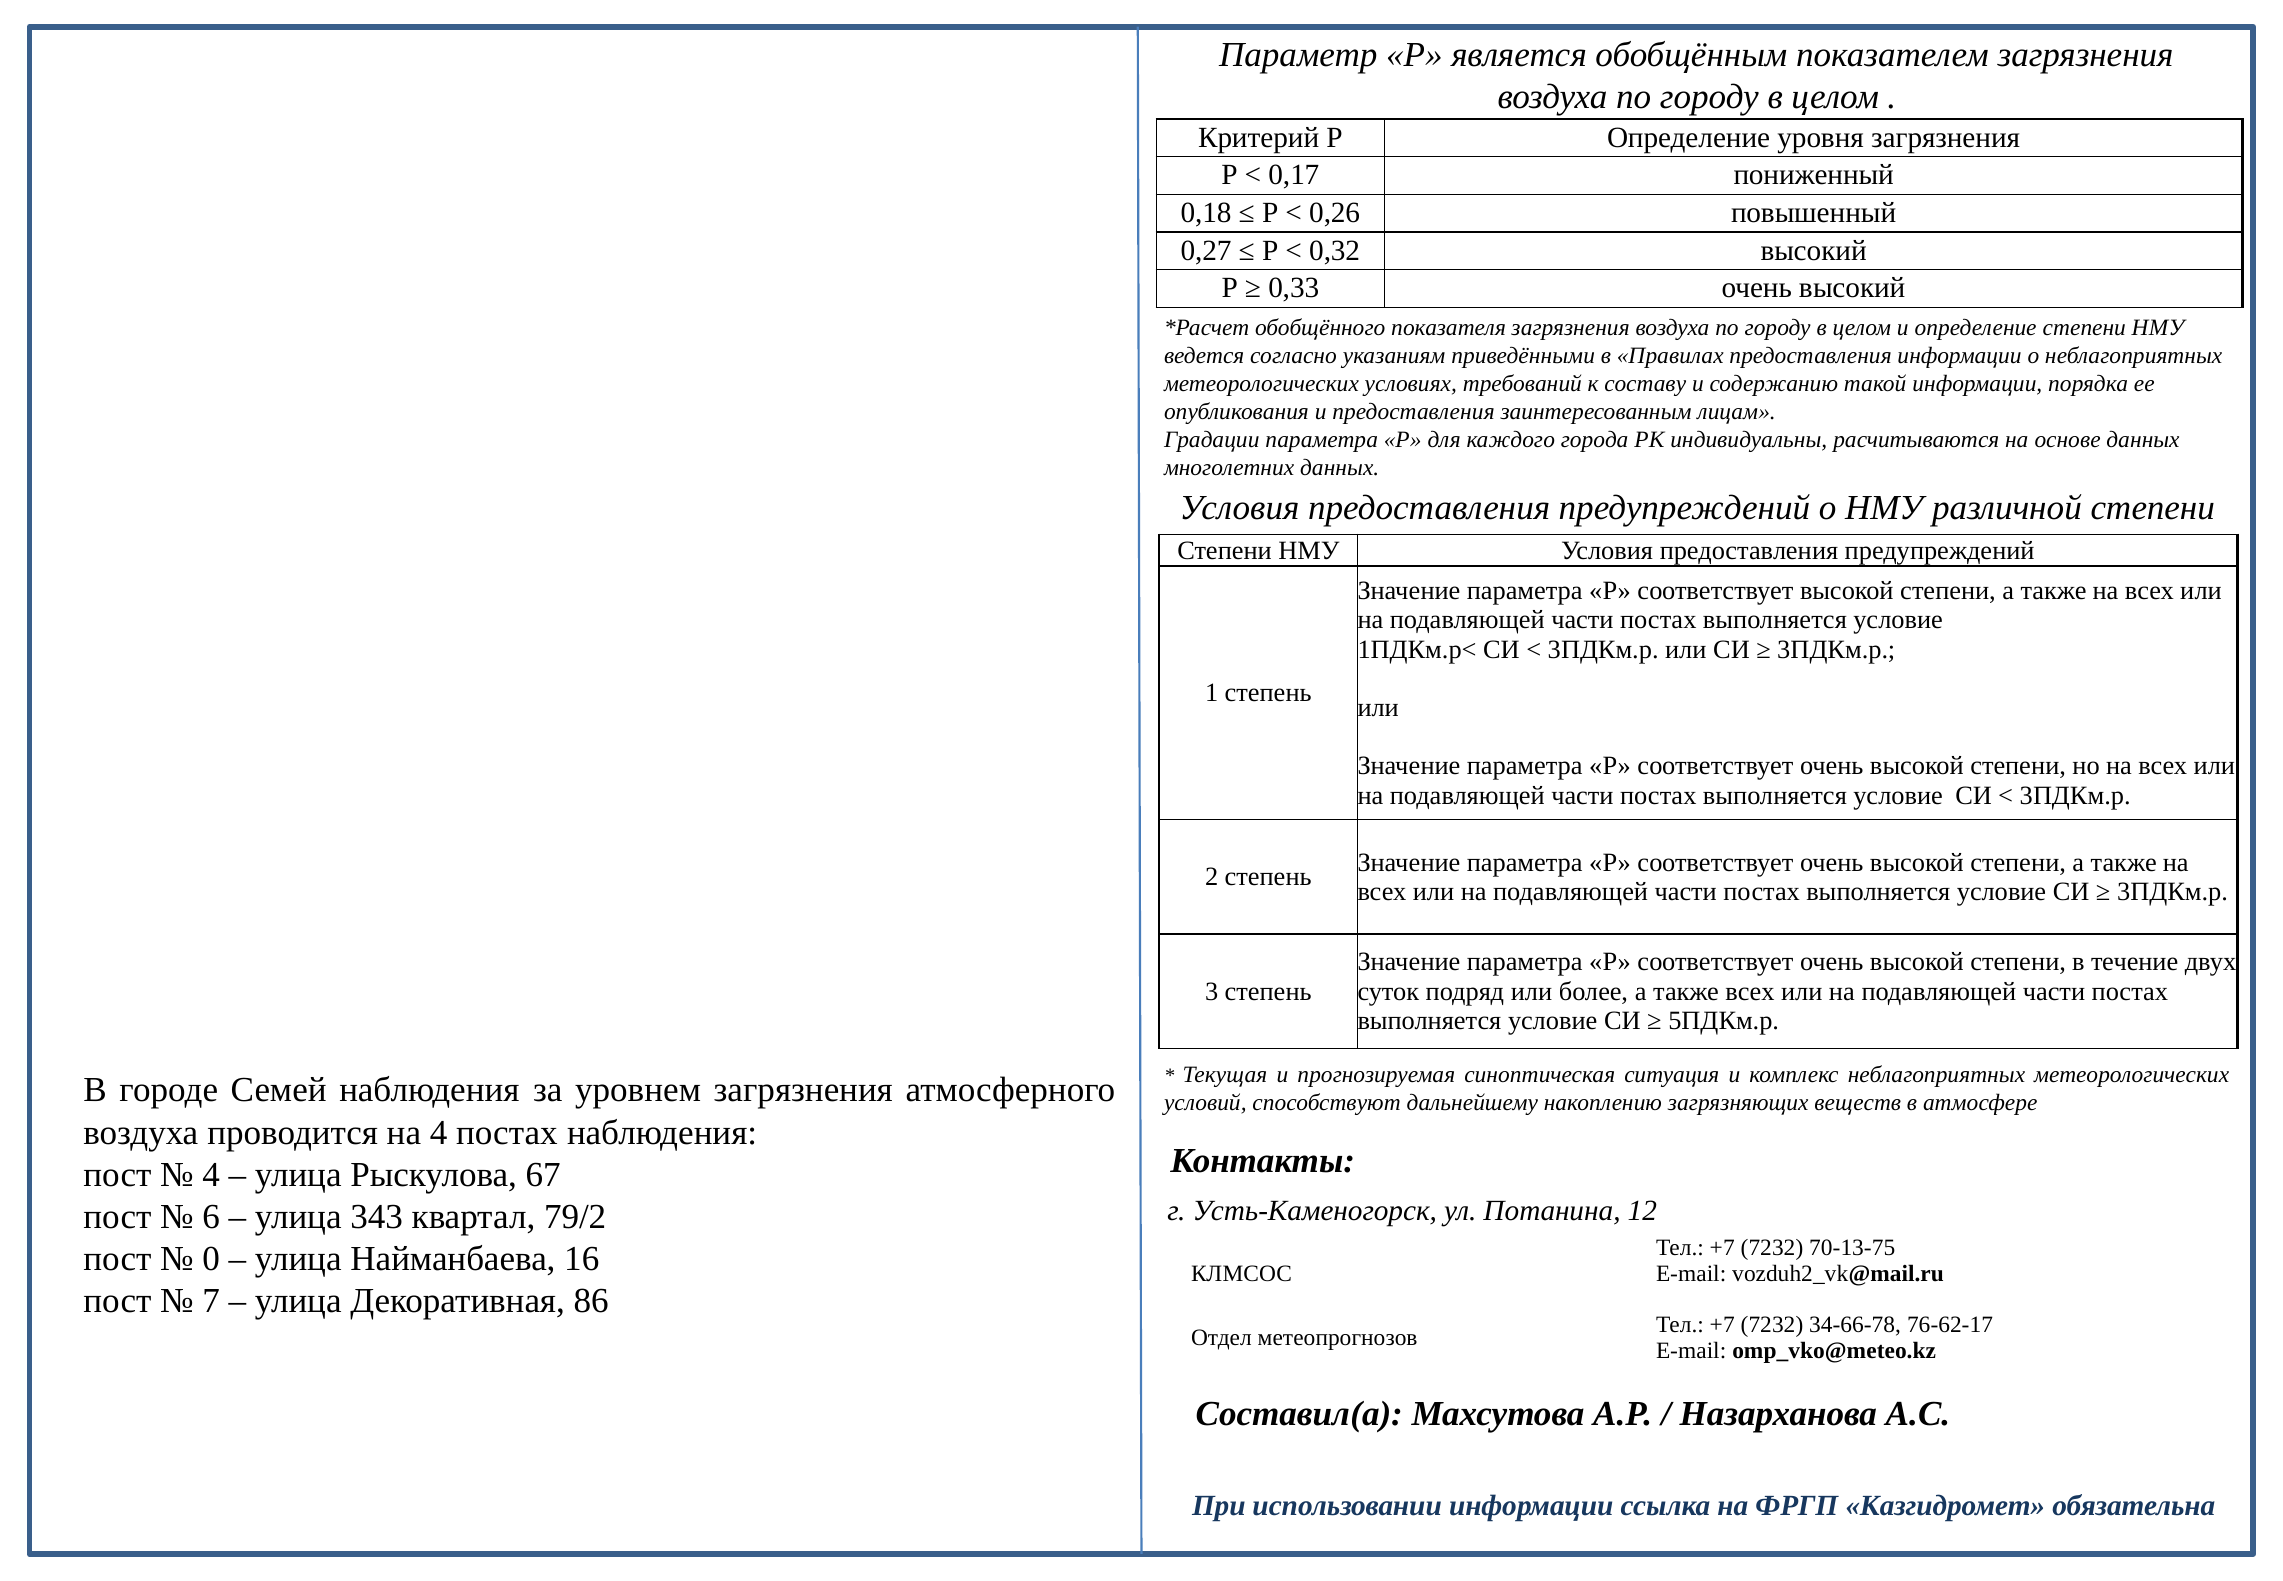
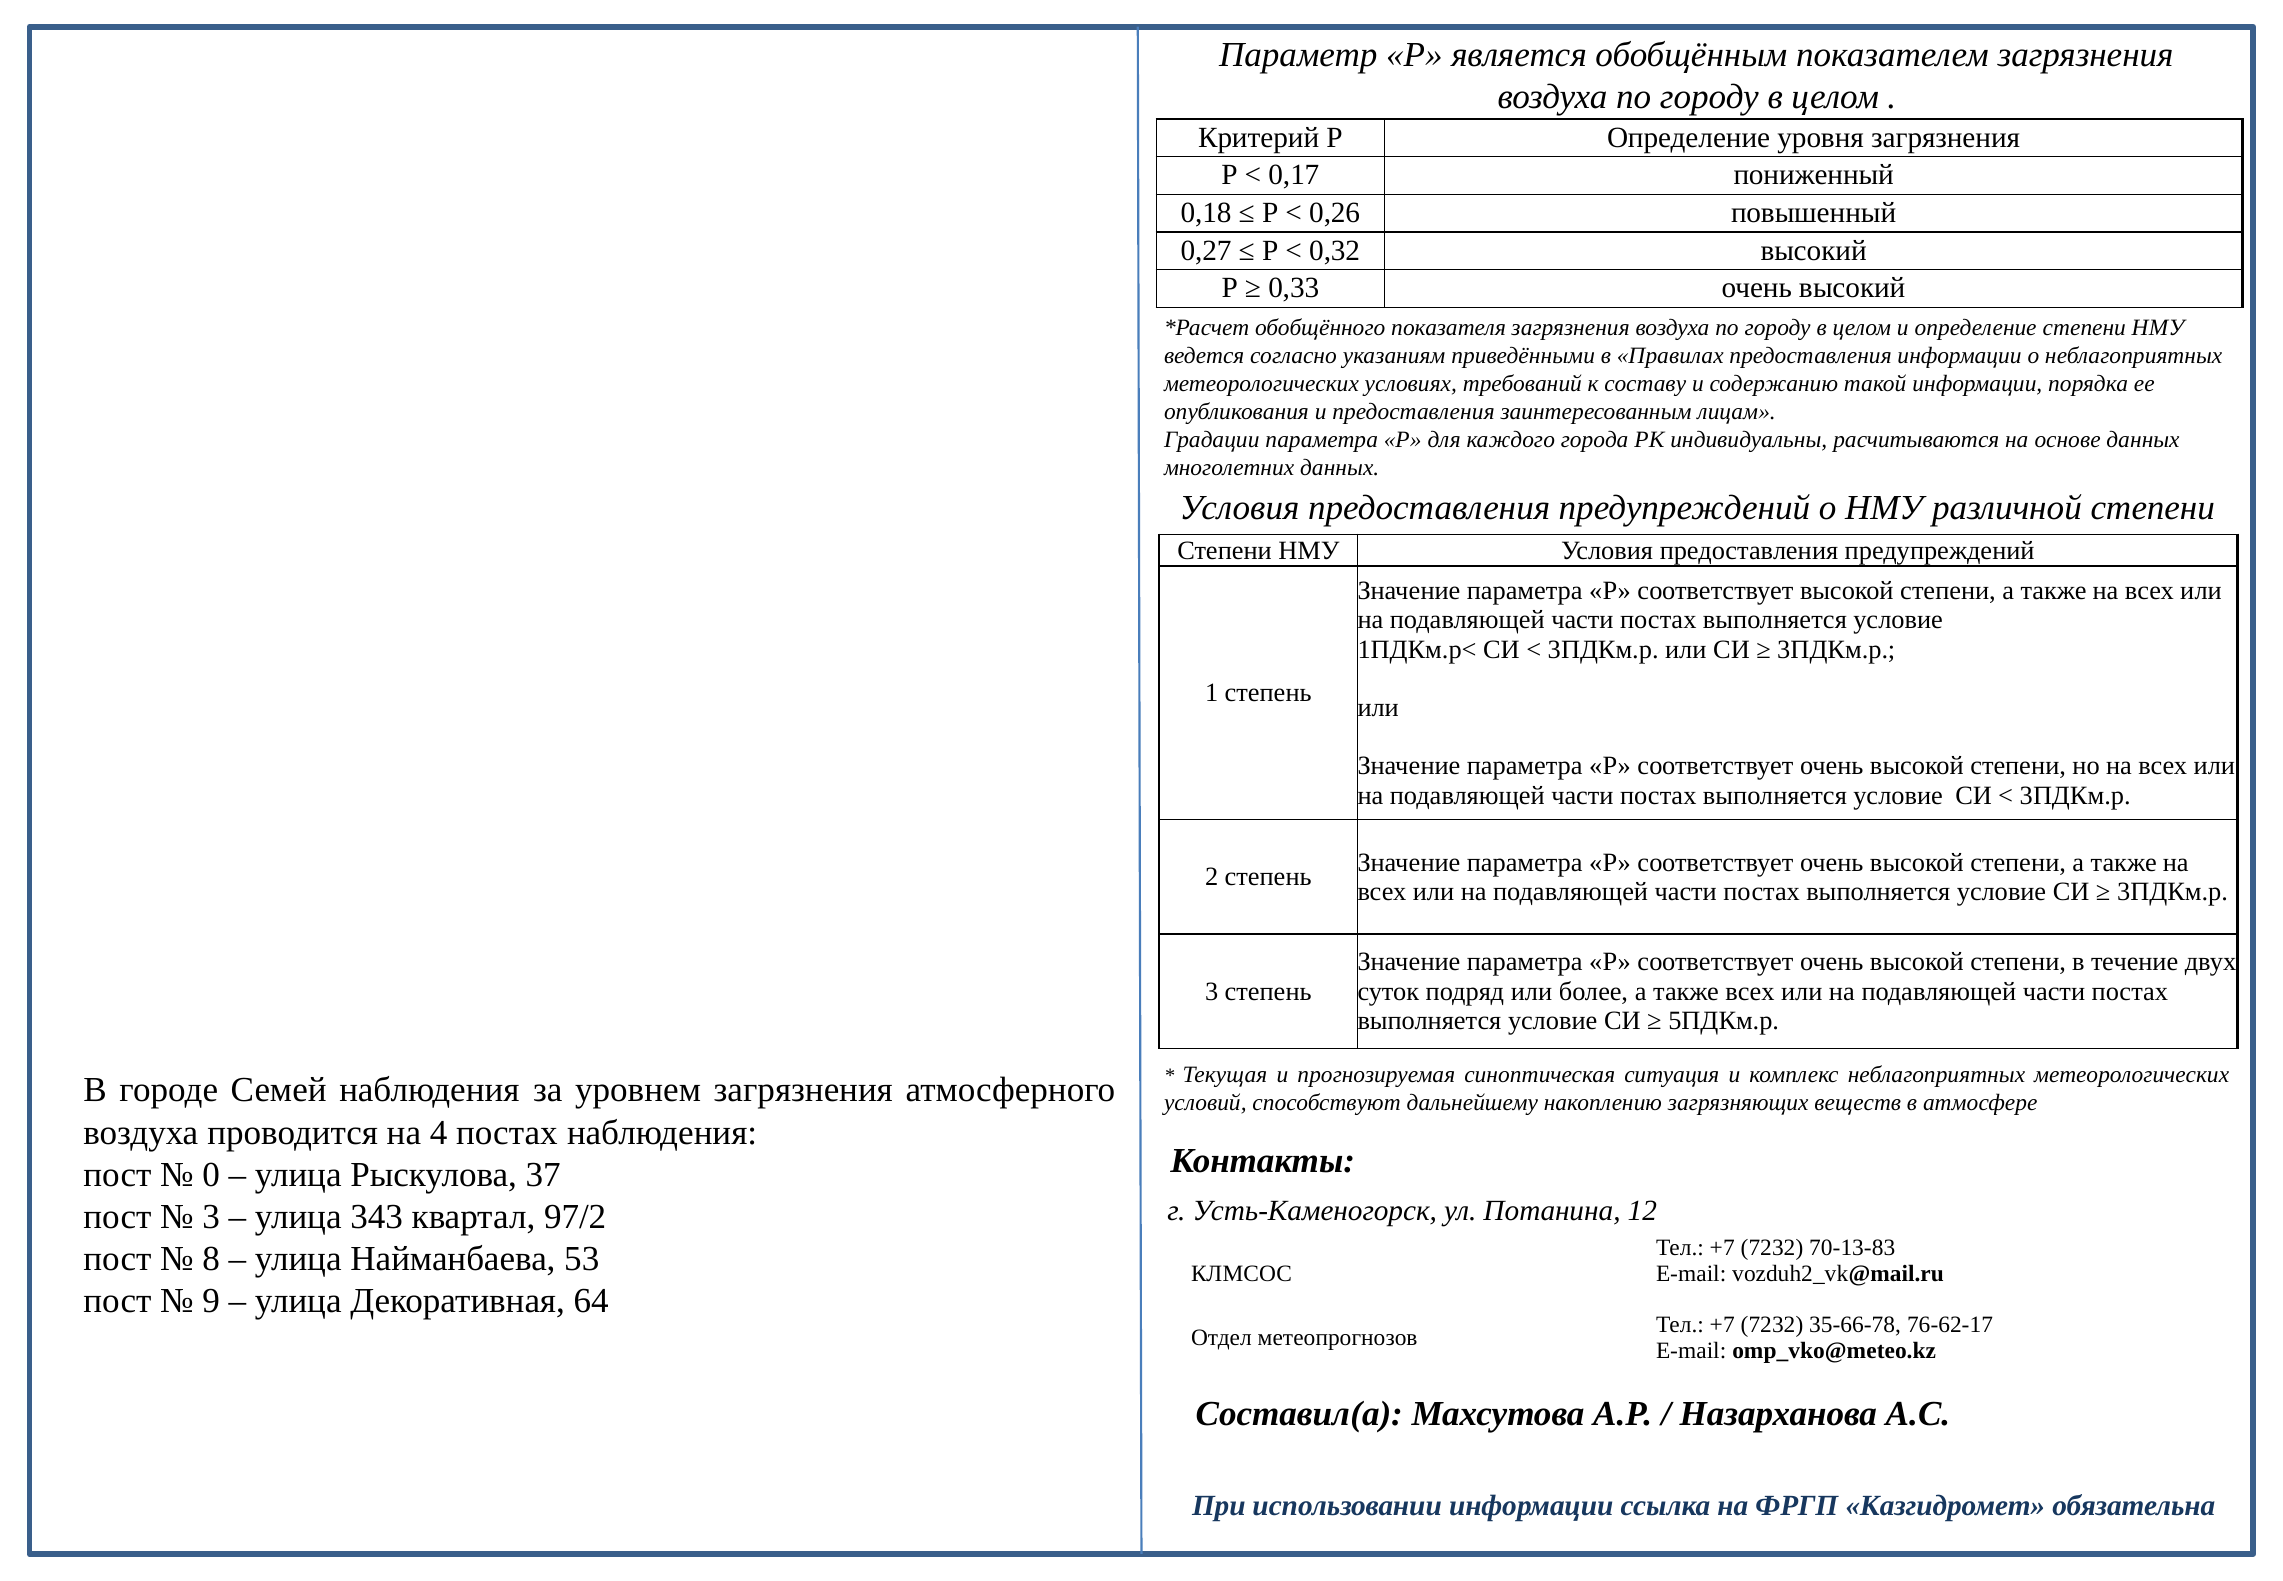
4: 4 -> 0 (211, 1174)
67: 67 -> 37 (543, 1174)
6: 6 -> 3 (211, 1216)
79/2: 79/2 -> 97/2 (575, 1216)
70-13-75: 70-13-75 -> 70-13-83 (1852, 1247)
0: 0 -> 8 (211, 1259)
16: 16 -> 53 (582, 1259)
7: 7 -> 9 (211, 1301)
86: 86 -> 64 (591, 1301)
34-66-78: 34-66-78 -> 35-66-78 (1855, 1324)
